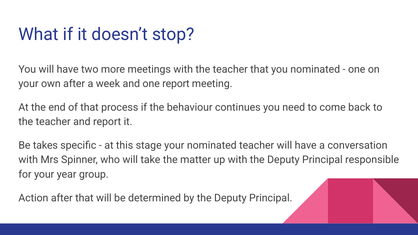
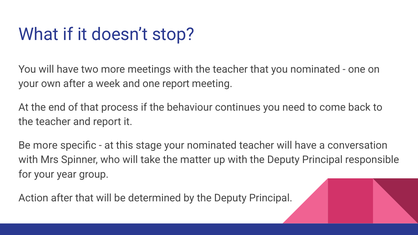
Be takes: takes -> more (45, 146)
